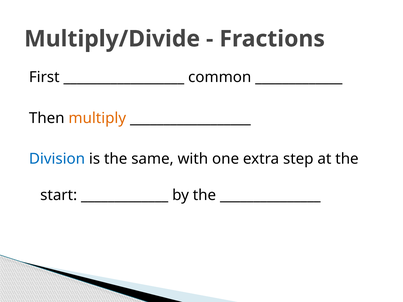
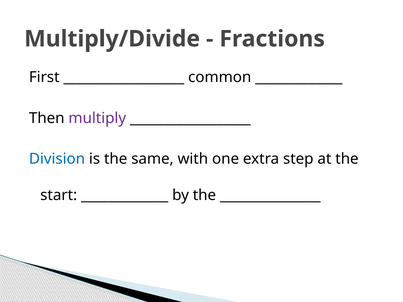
multiply colour: orange -> purple (97, 118)
